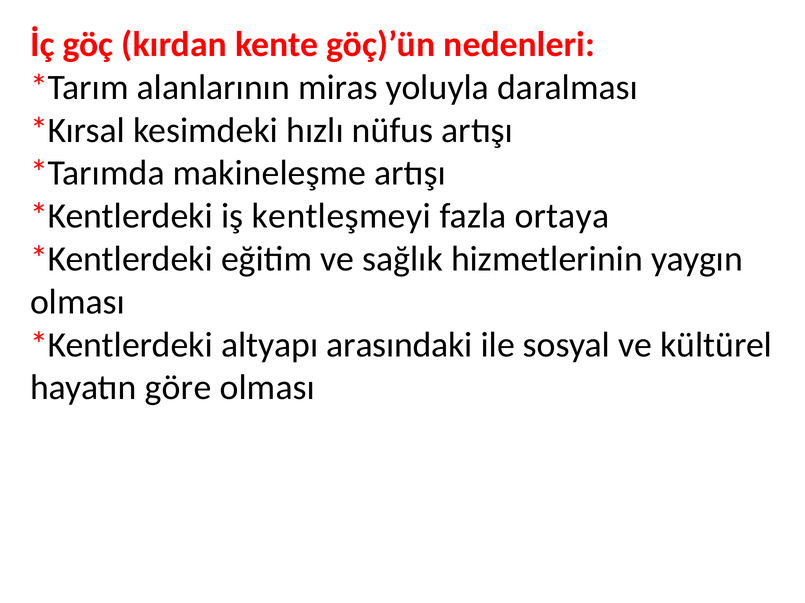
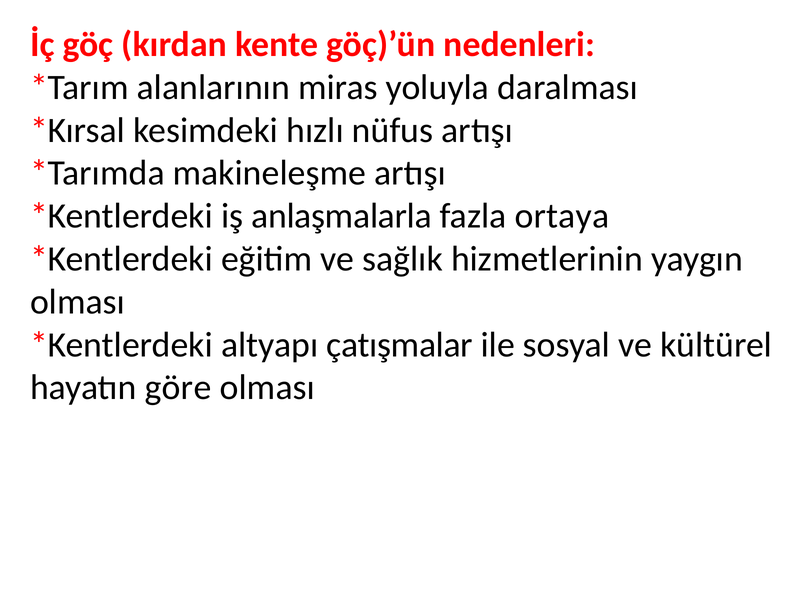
kentleşmeyi: kentleşmeyi -> anlaşmalarla (342, 216)
arasındaki: arasındaki -> çatışmalar (400, 345)
